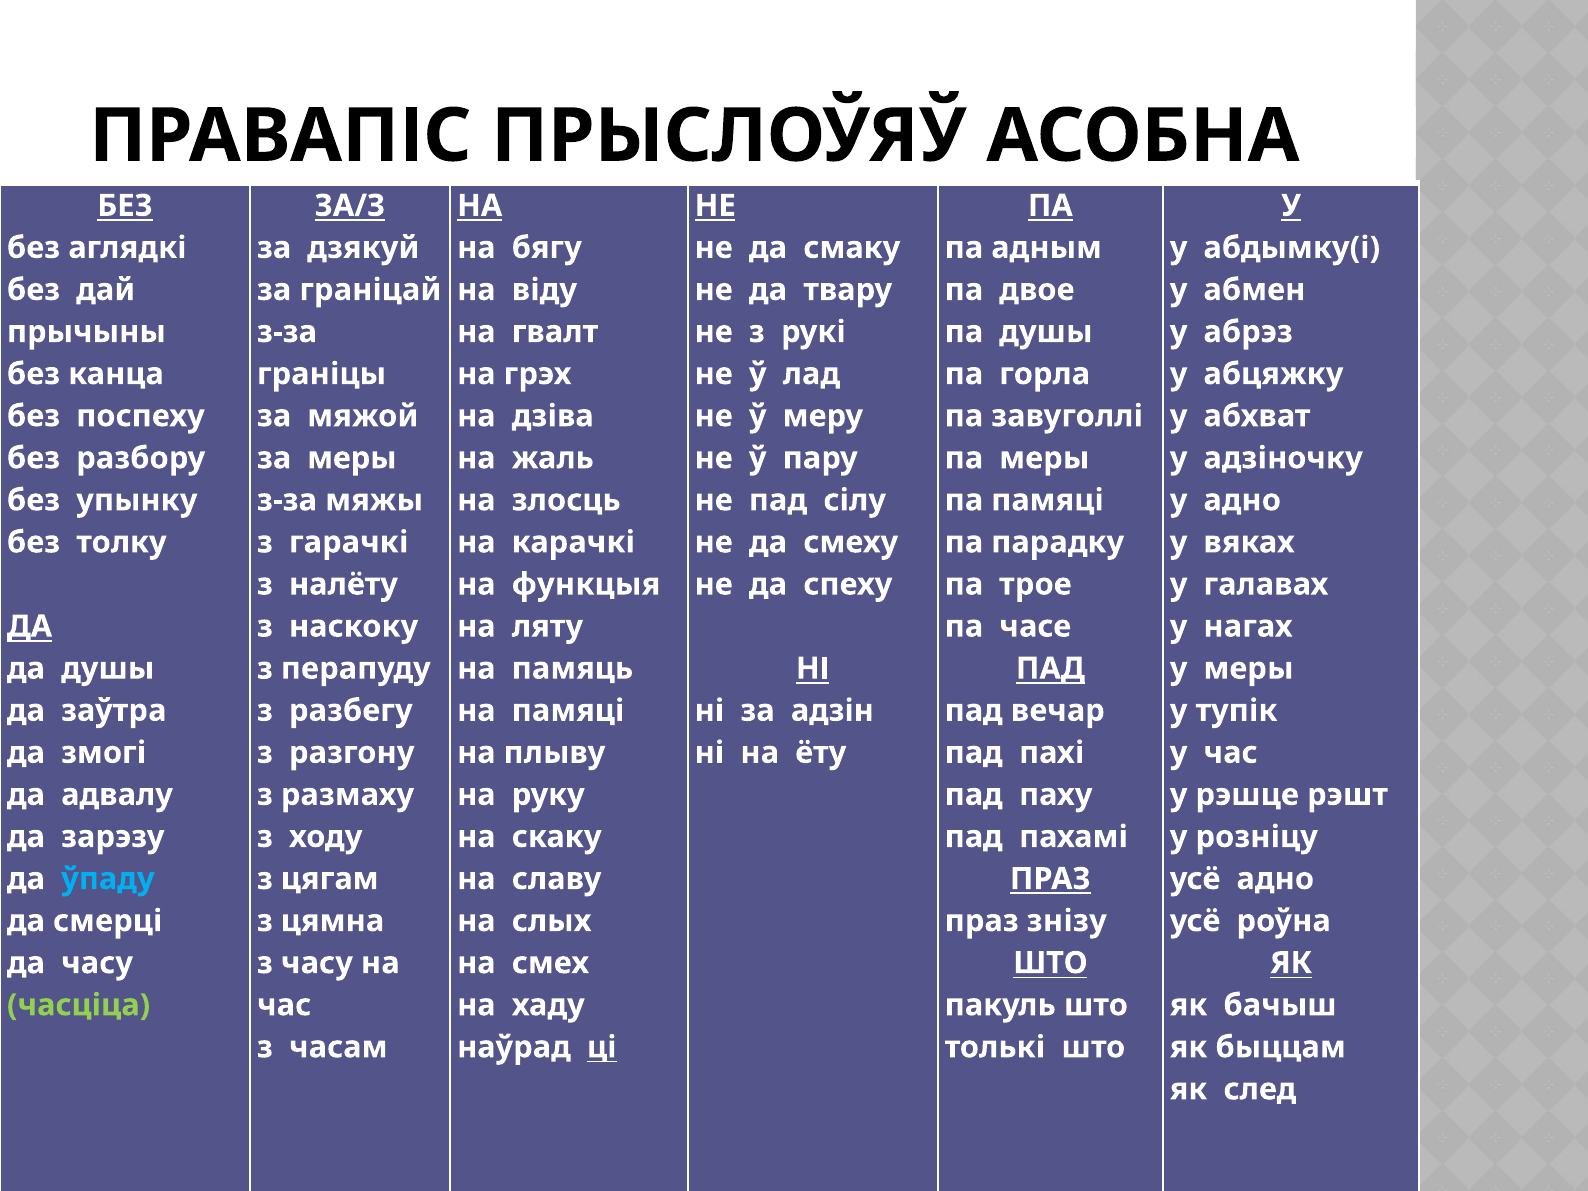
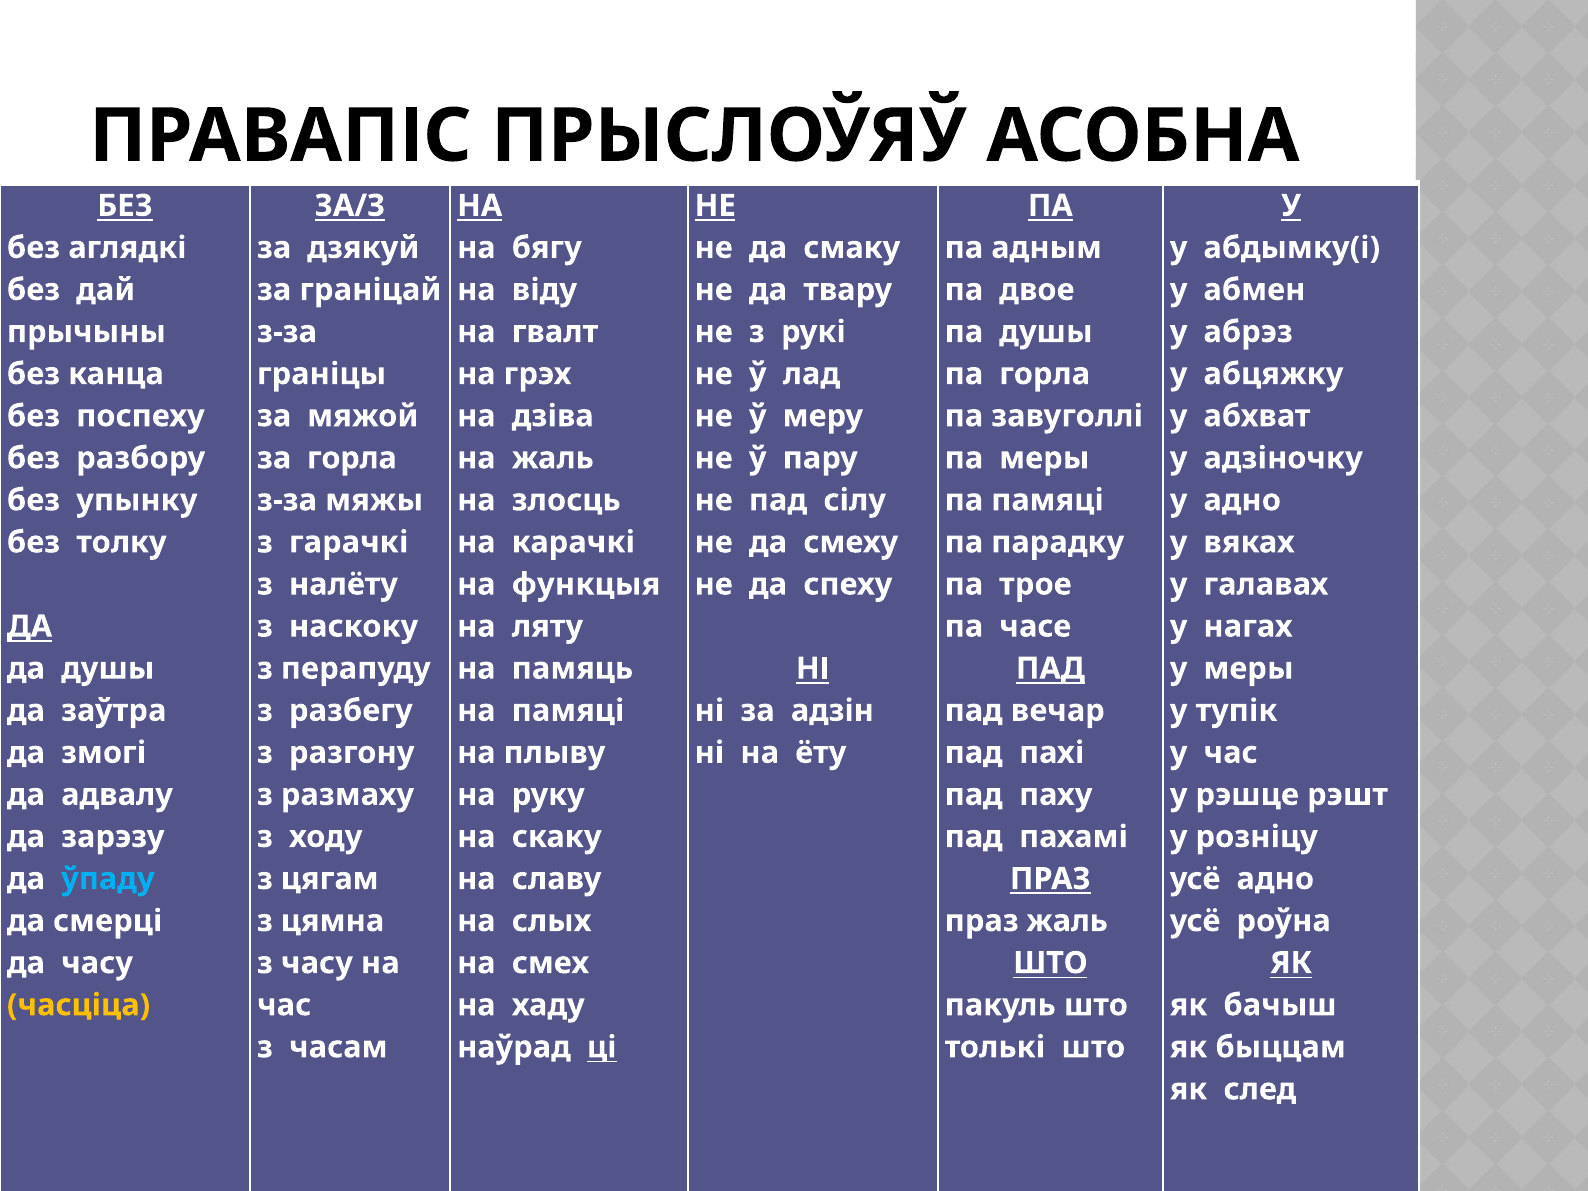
за меры: меры -> горла (352, 458)
праз знізу: знізу -> жаль (1067, 921)
часціца colour: light green -> yellow (79, 1005)
